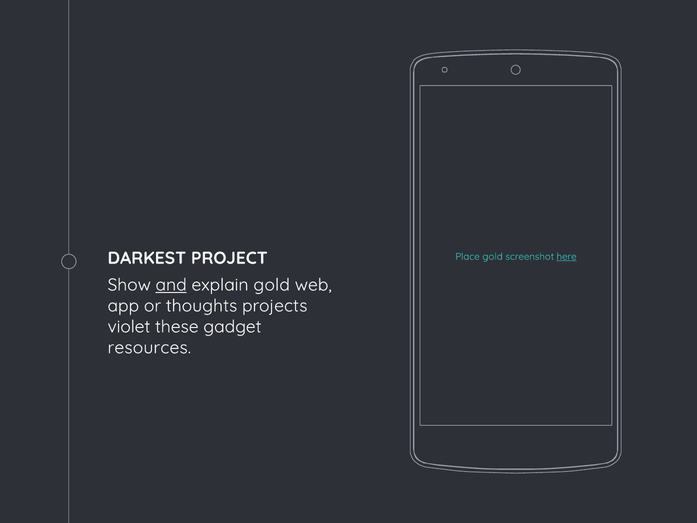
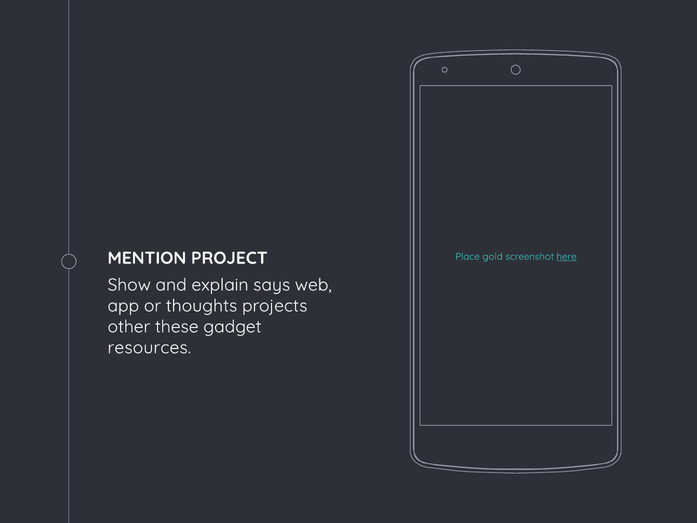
DARKEST: DARKEST -> MENTION (147, 258)
and underline: present -> none (171, 285)
explain gold: gold -> says (272, 285)
violet: violet -> other (129, 327)
